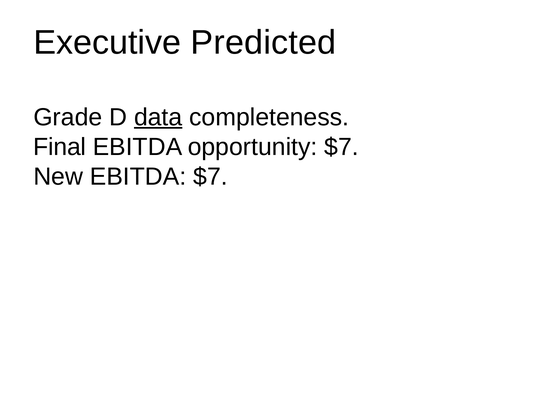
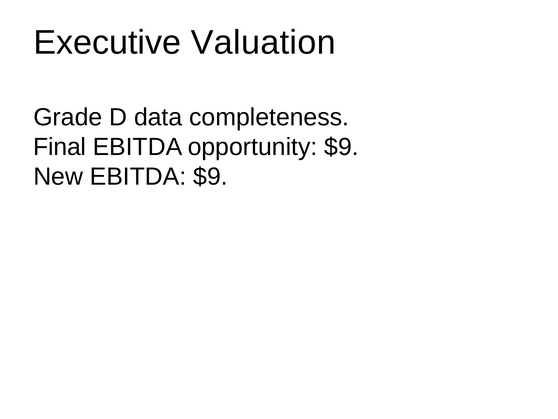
Predicted: Predicted -> Valuation (263, 42)
data underline: present -> none (158, 117)
opportunity $7: $7 -> $9 (341, 147)
EBITDA $7: $7 -> $9 (211, 177)
